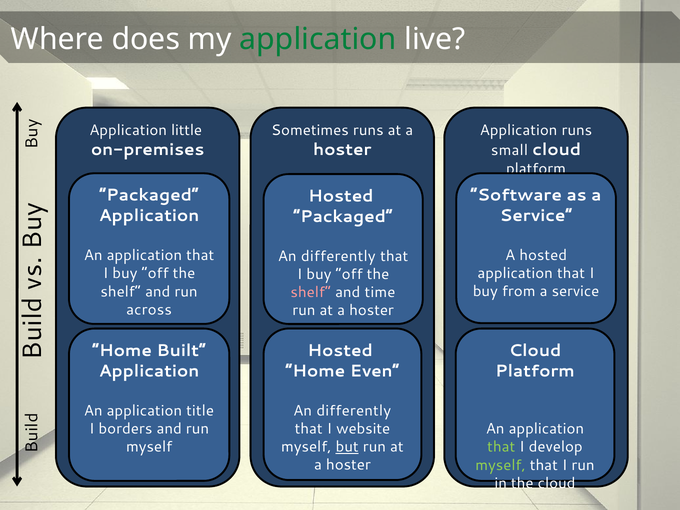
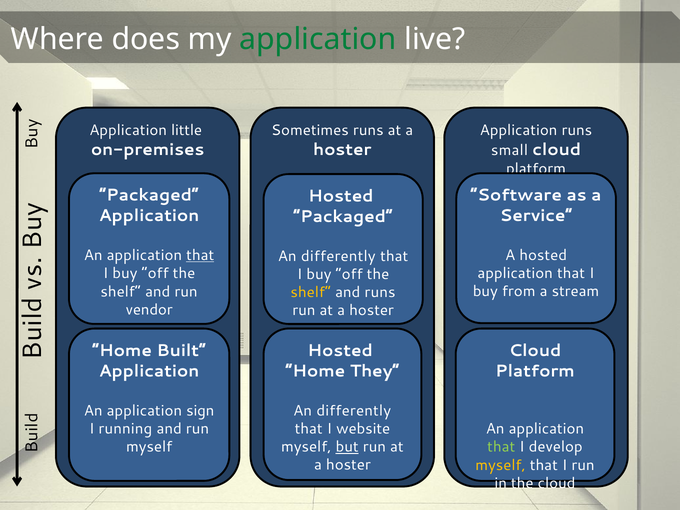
that underline: none -> present (200, 255)
from a service: service -> stream (575, 291)
shelf colour: pink -> yellow (311, 292)
and time: time -> runs (380, 292)
across: across -> vendor (149, 310)
Even: Even -> They (375, 371)
title: title -> sign (200, 411)
borders: borders -> running (125, 429)
myself colour: light green -> yellow (501, 465)
